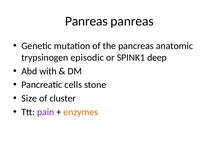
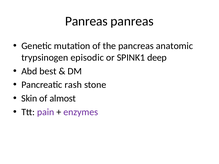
with: with -> best (48, 71)
cells: cells -> rash (73, 85)
Size: Size -> Skin (29, 99)
cluster: cluster -> almost (63, 99)
enzymes colour: orange -> purple (81, 112)
